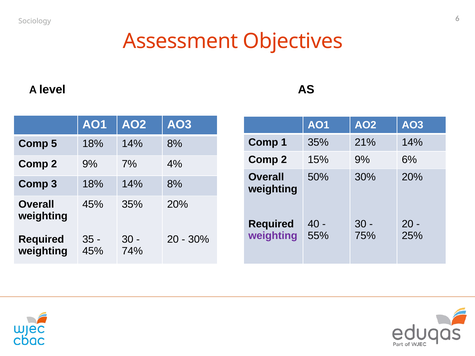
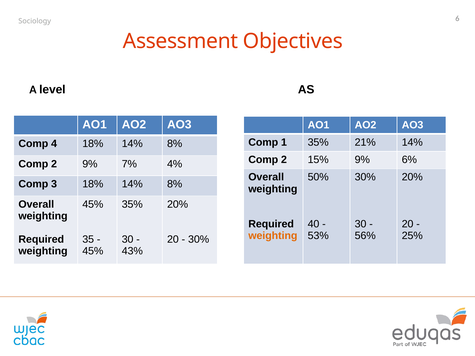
5: 5 -> 4 (54, 144)
weighting colour: purple -> orange (273, 236)
55%: 55% -> 53% (318, 236)
75%: 75% -> 56% (365, 236)
74%: 74% -> 43% (132, 251)
